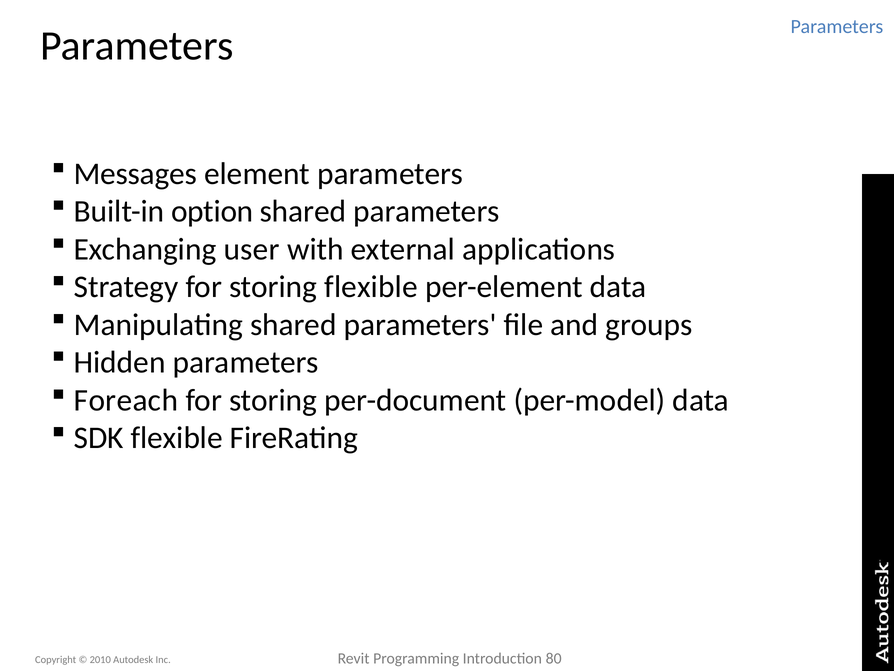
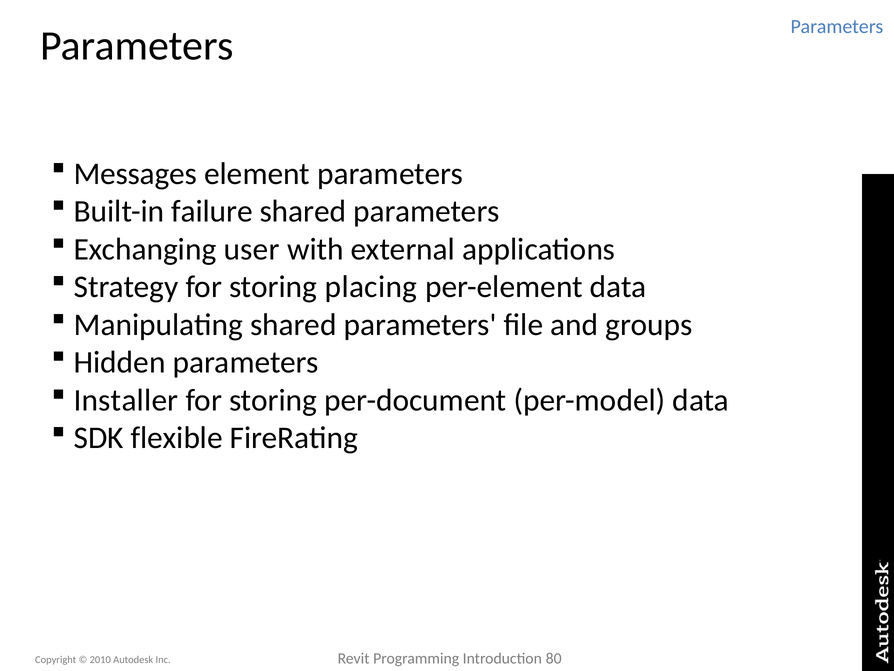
option: option -> failure (212, 212)
storing flexible: flexible -> placing (371, 287)
Foreach: Foreach -> Installer (126, 400)
